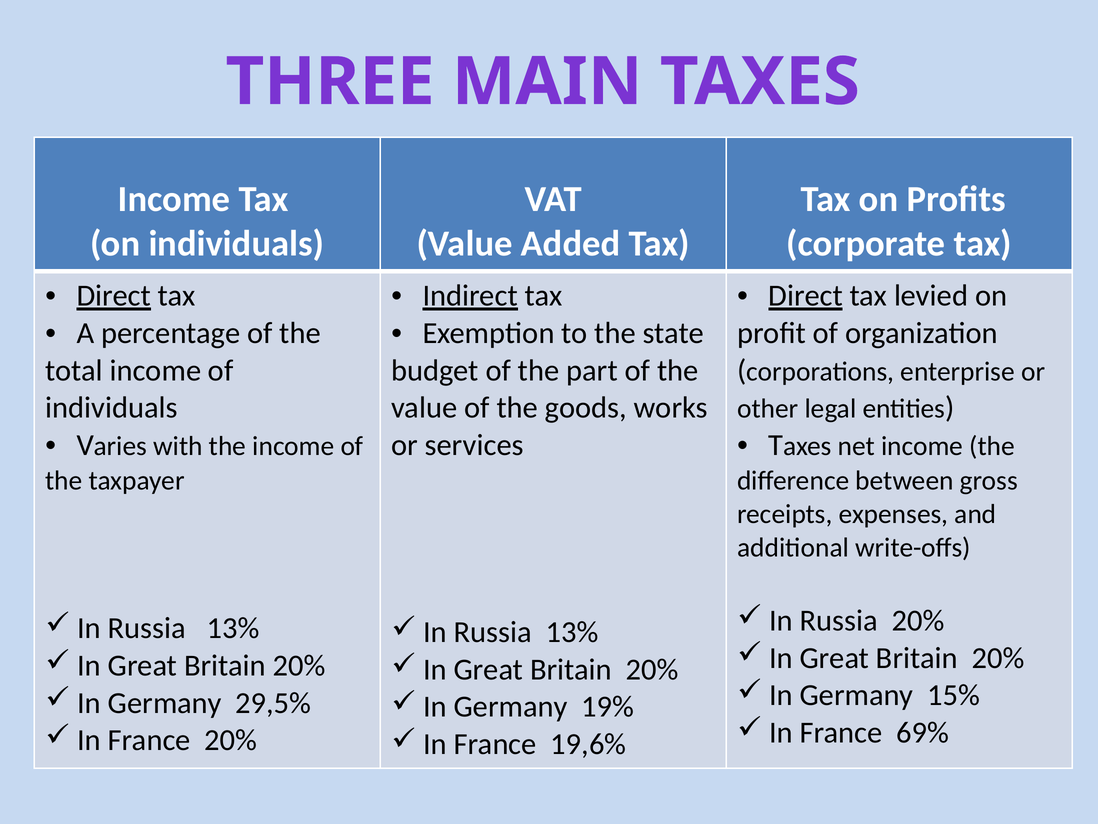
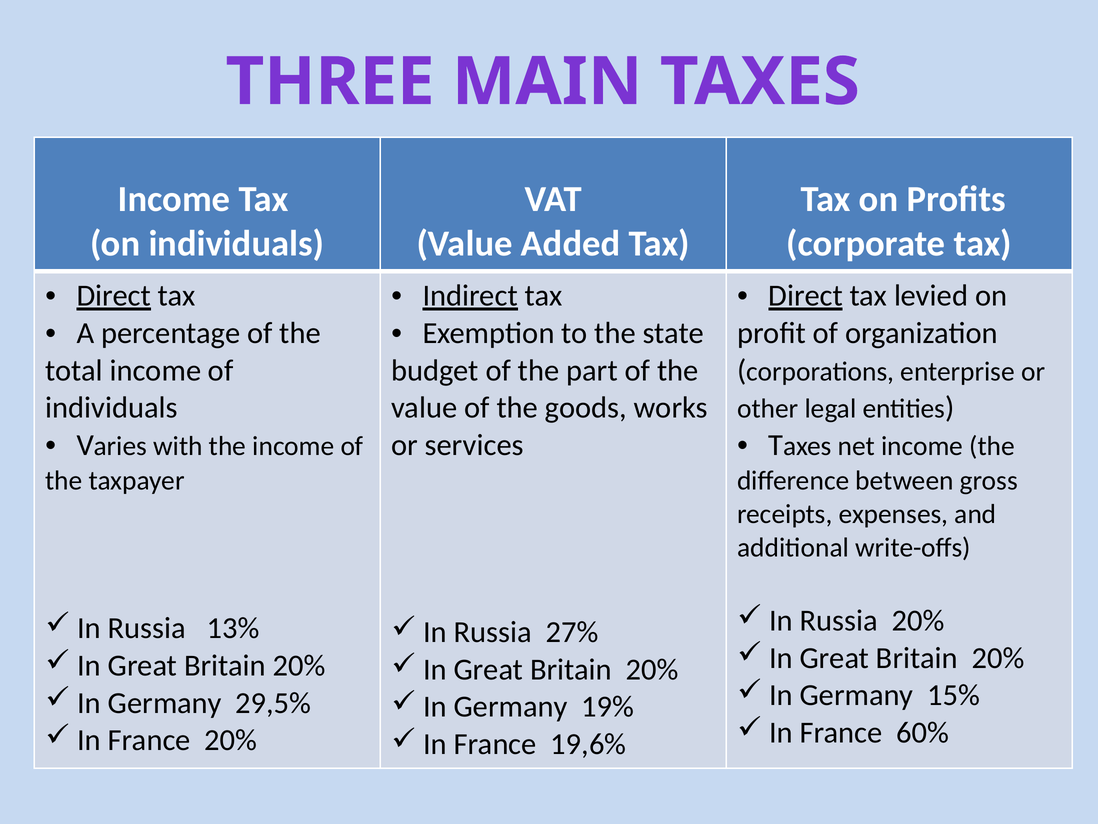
13%: 13% -> 27% (572, 632)
69%: 69% -> 60% (923, 732)
